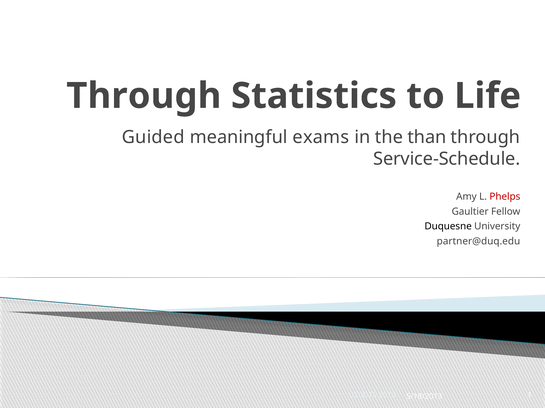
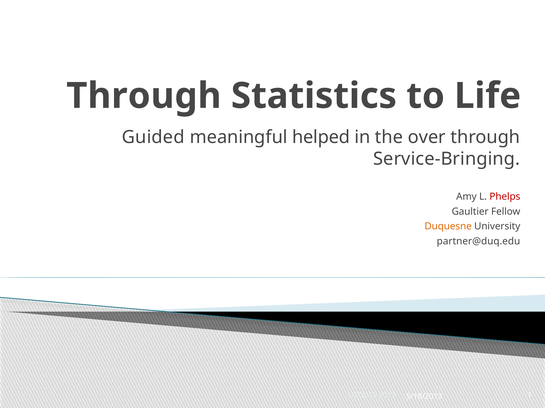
exams: exams -> helped (321, 137)
than: than -> over (427, 137)
Service-Schedule: Service-Schedule -> Service-Bringing (447, 159)
Duquesne colour: black -> orange (448, 227)
